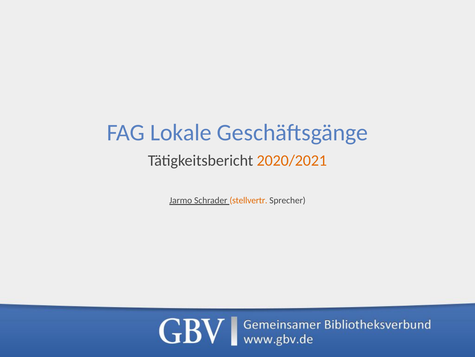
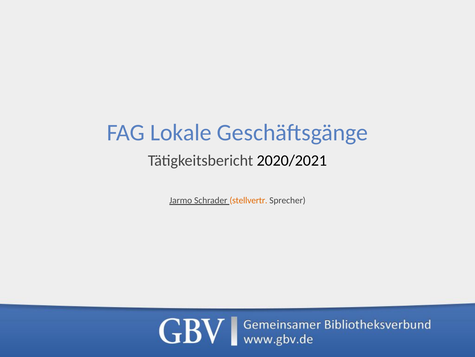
2020/2021 colour: orange -> black (292, 160)
